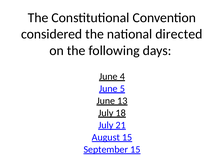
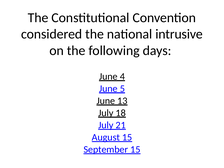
directed: directed -> intrusive (179, 34)
